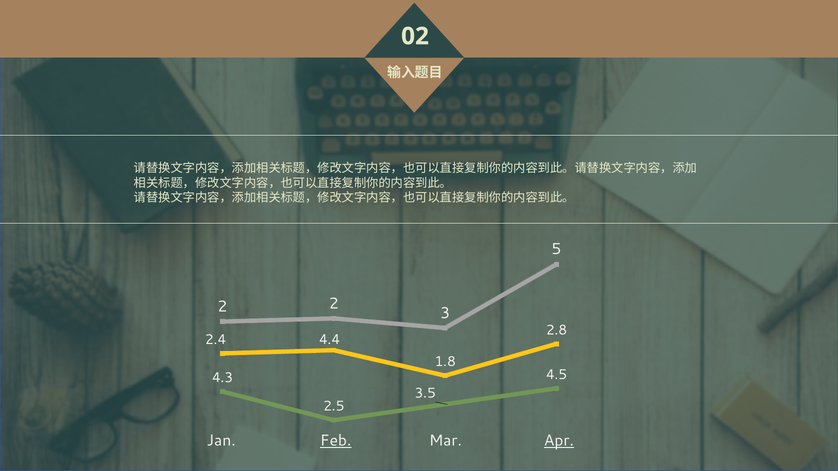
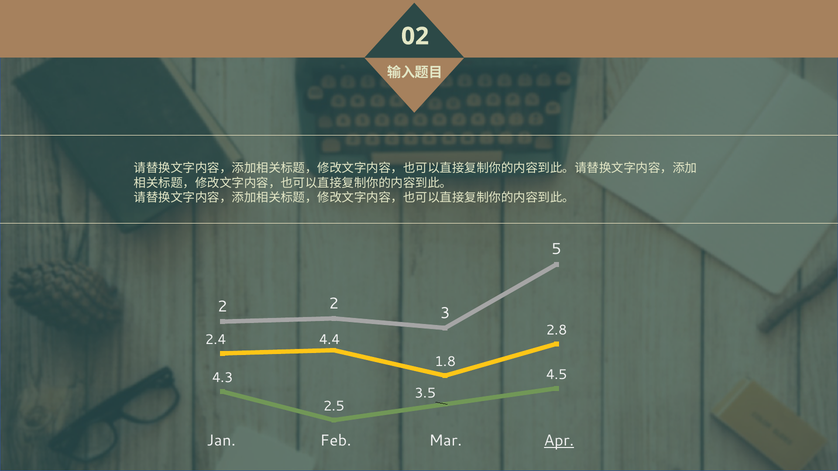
Feb underline: present -> none (336, 441)
